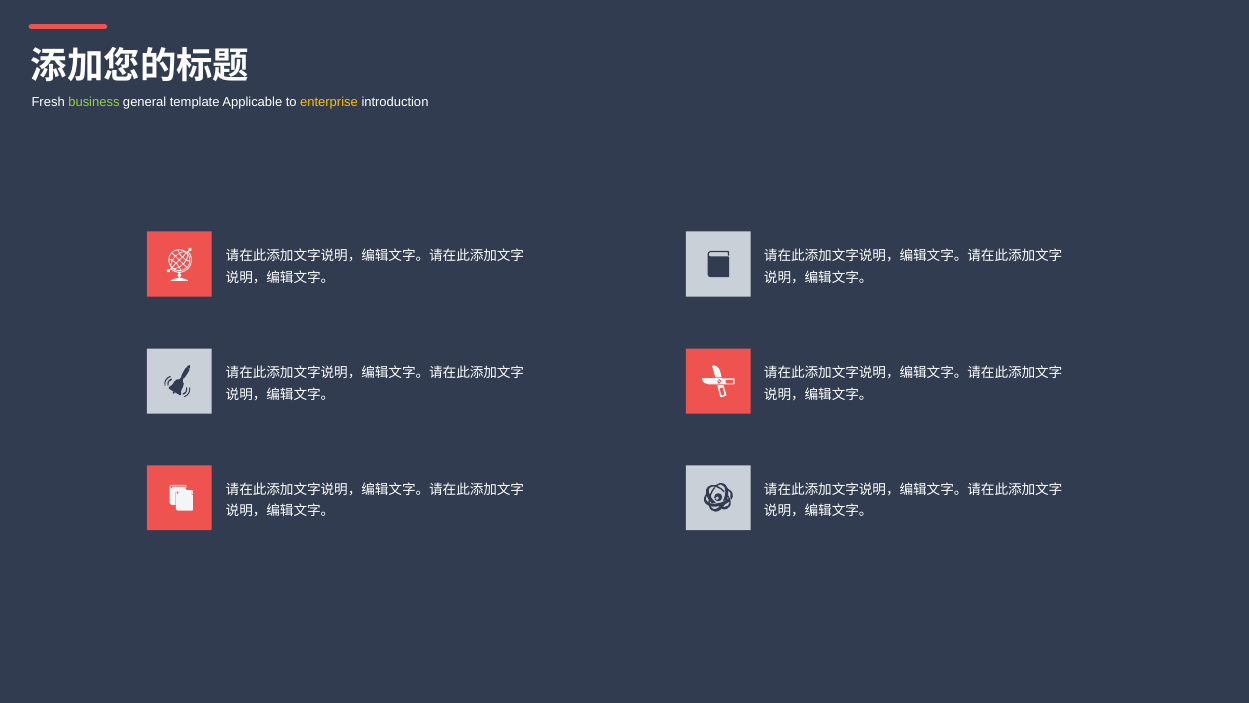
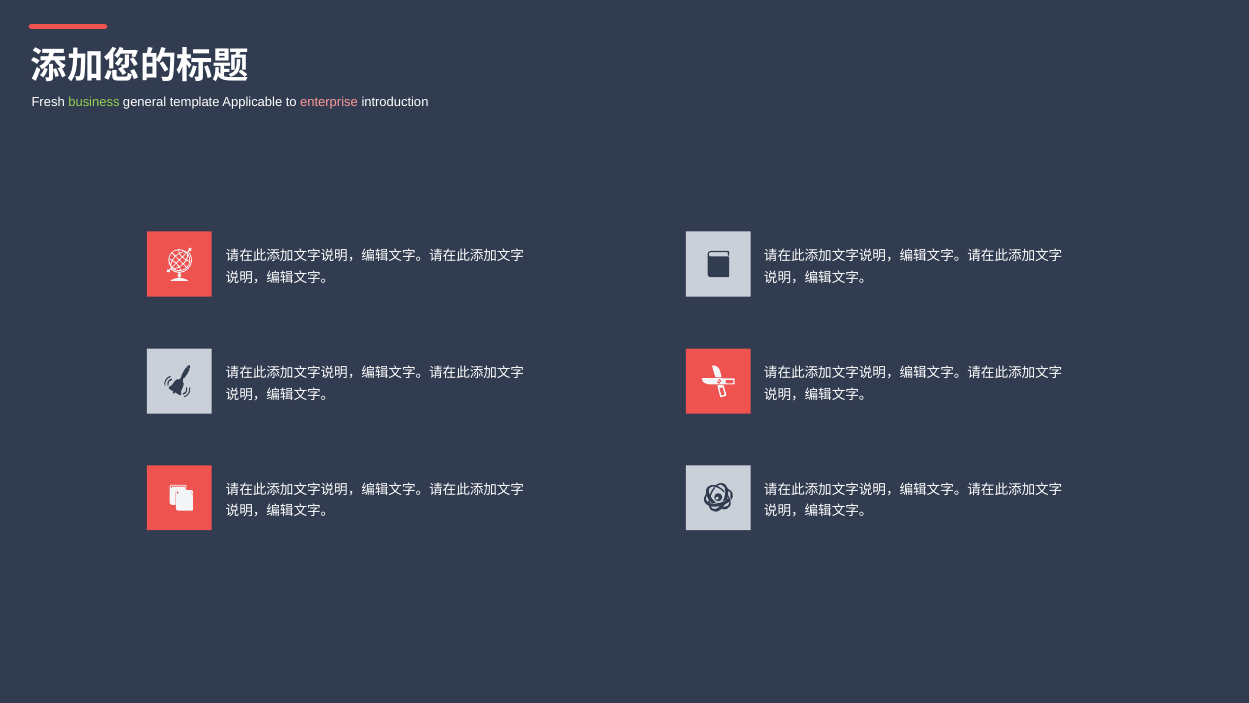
enterprise colour: yellow -> pink (329, 102)
